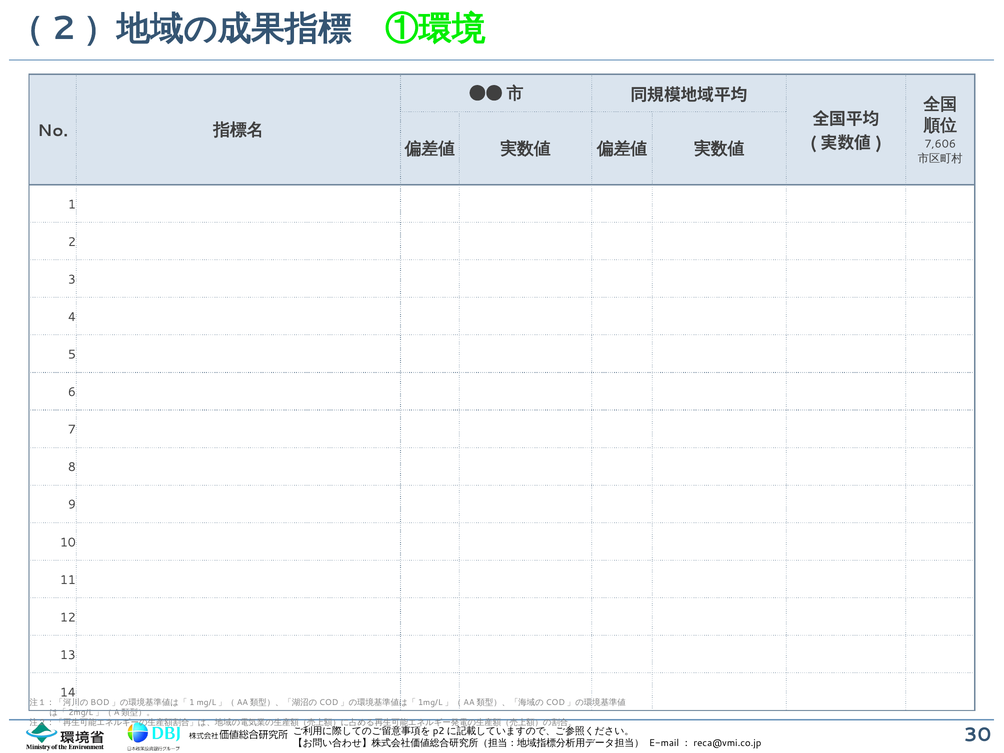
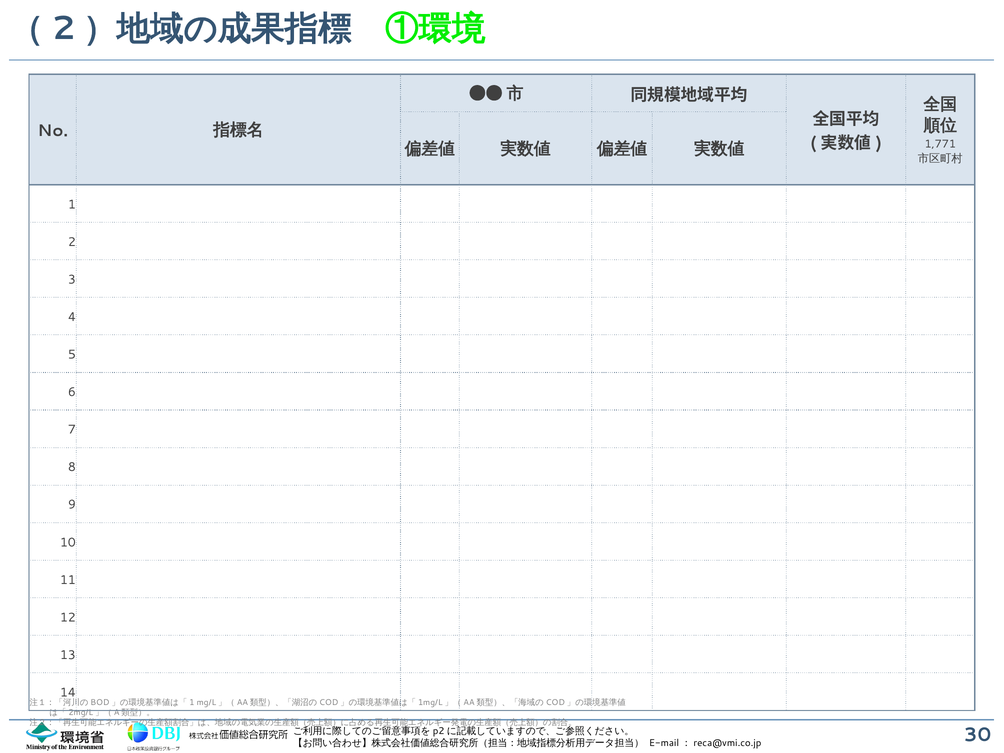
7,606: 7,606 -> 1,771 (940, 144)
